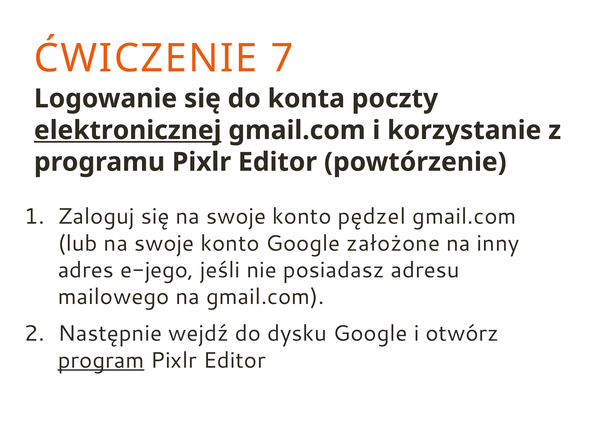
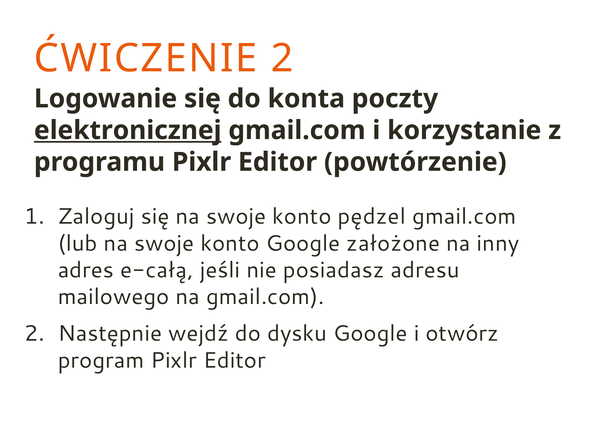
ĆWICZENIE 7: 7 -> 2 (282, 58)
e-jego: e-jego -> e-całą (157, 270)
program underline: present -> none (101, 360)
